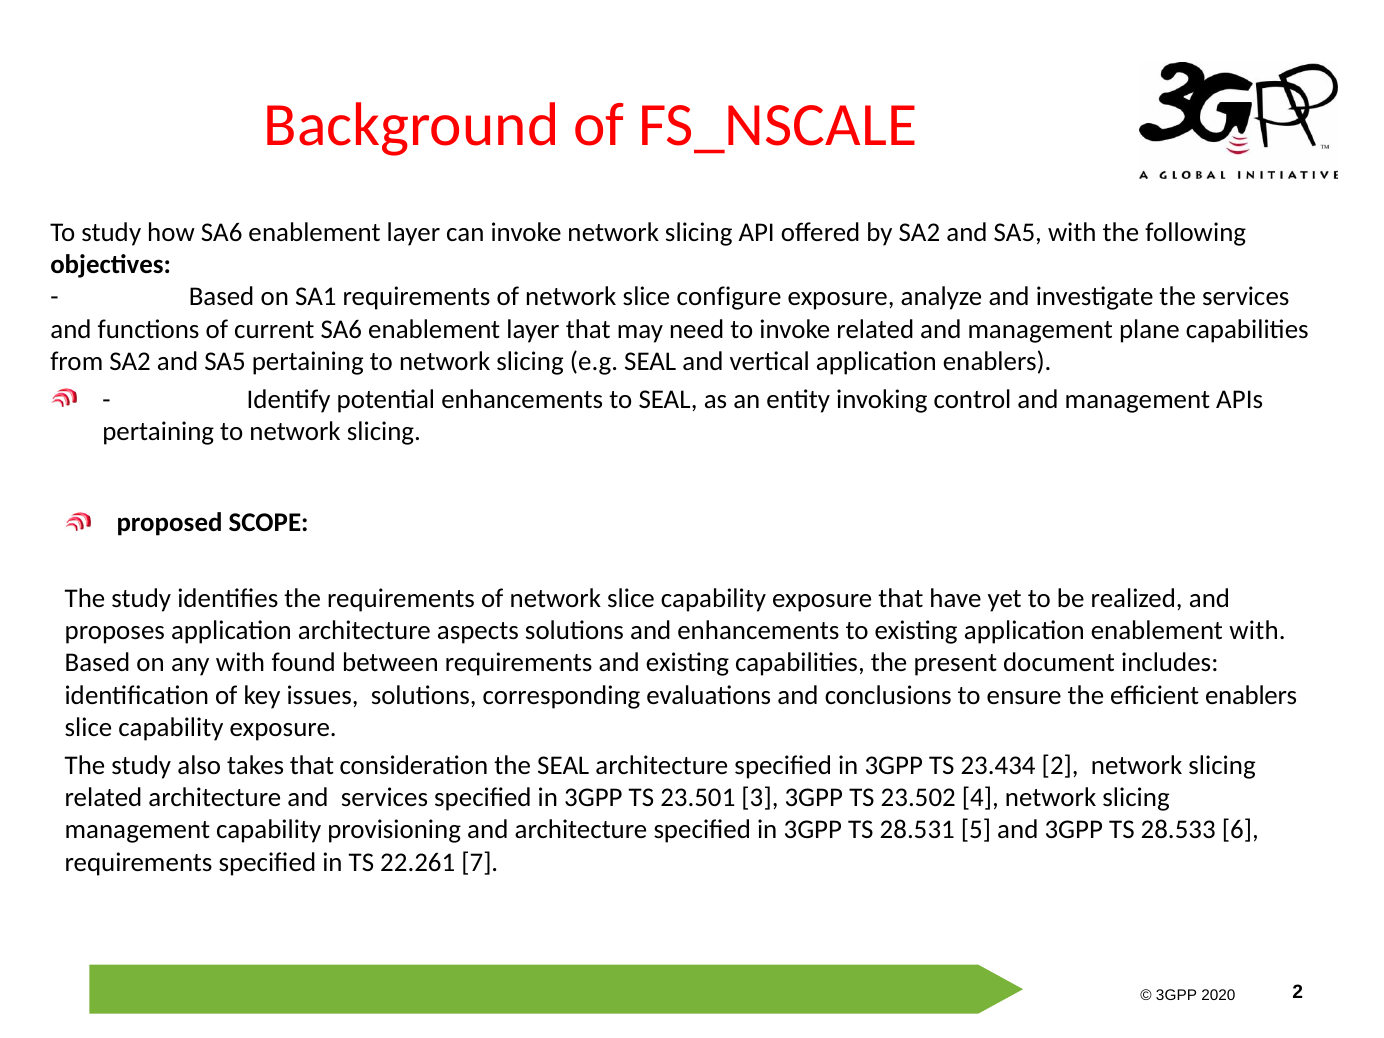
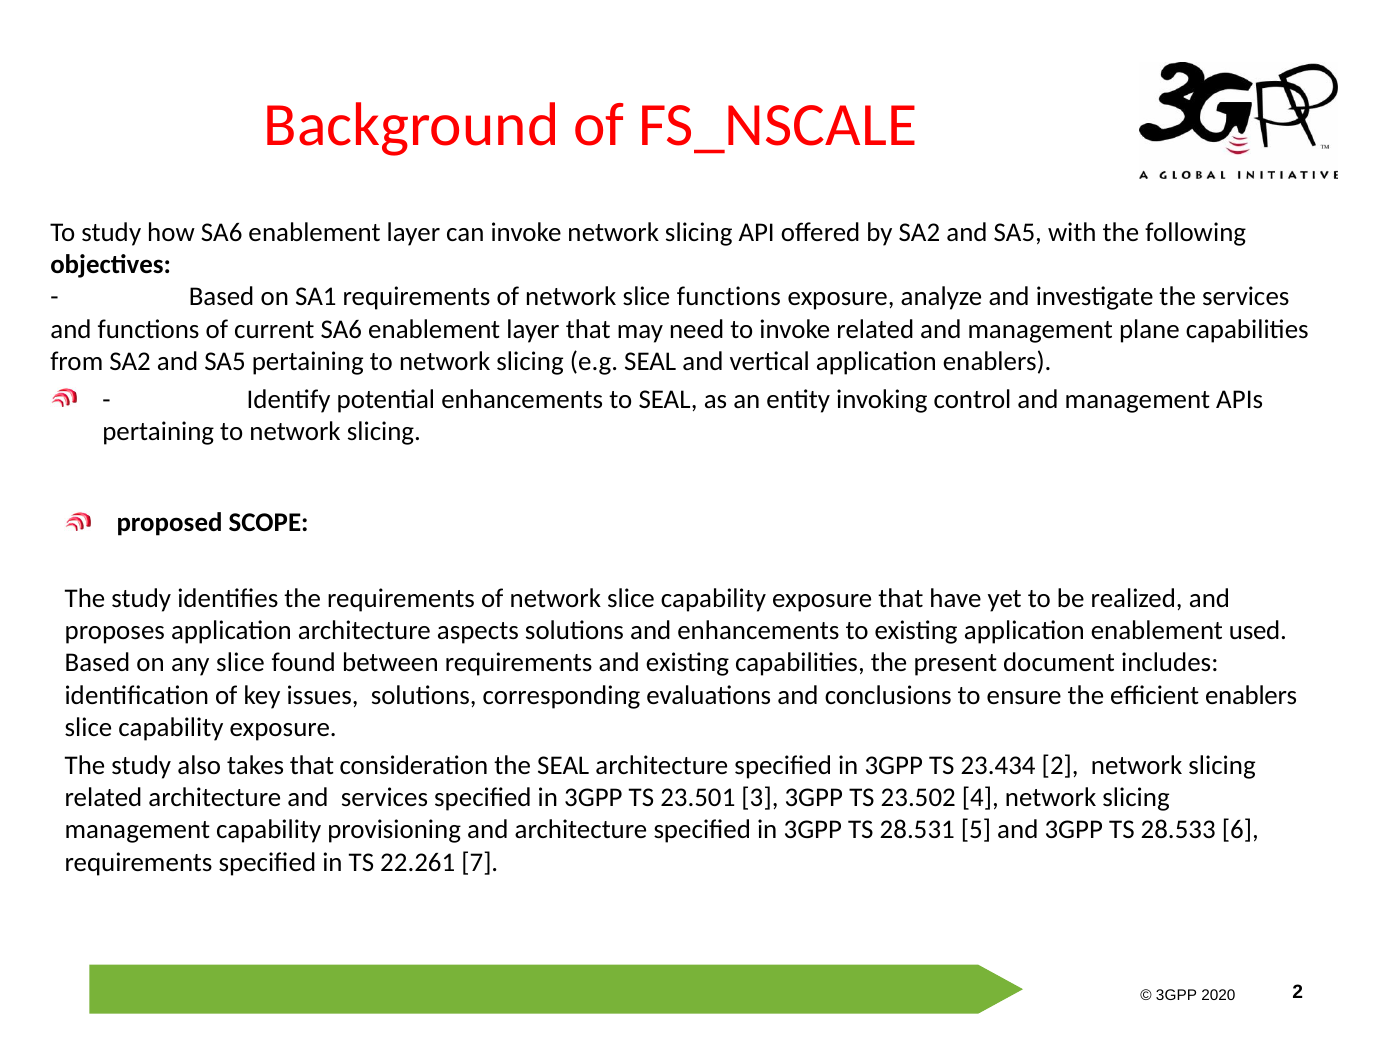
slice configure: configure -> functions (729, 297)
enablement with: with -> used (1258, 631)
any with: with -> slice (240, 663)
